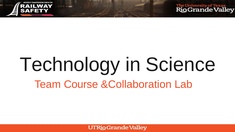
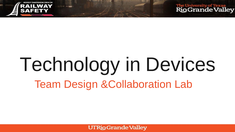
Science: Science -> Devices (181, 65)
Course: Course -> Design (81, 84)
